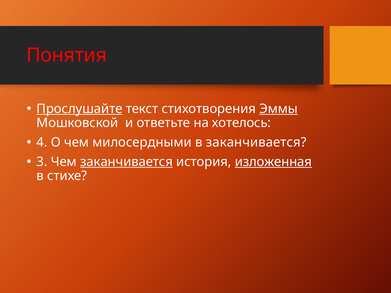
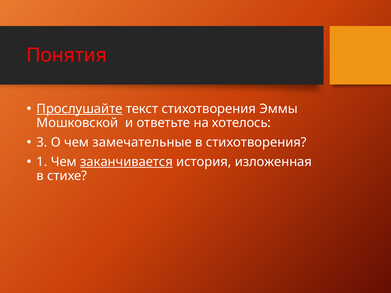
Эммы underline: present -> none (279, 109)
4: 4 -> 3 (42, 142)
милосердными: милосердными -> замечательные (142, 142)
в заканчивается: заканчивается -> стихотворения (256, 142)
3: 3 -> 1 (42, 162)
изложенная underline: present -> none (273, 162)
